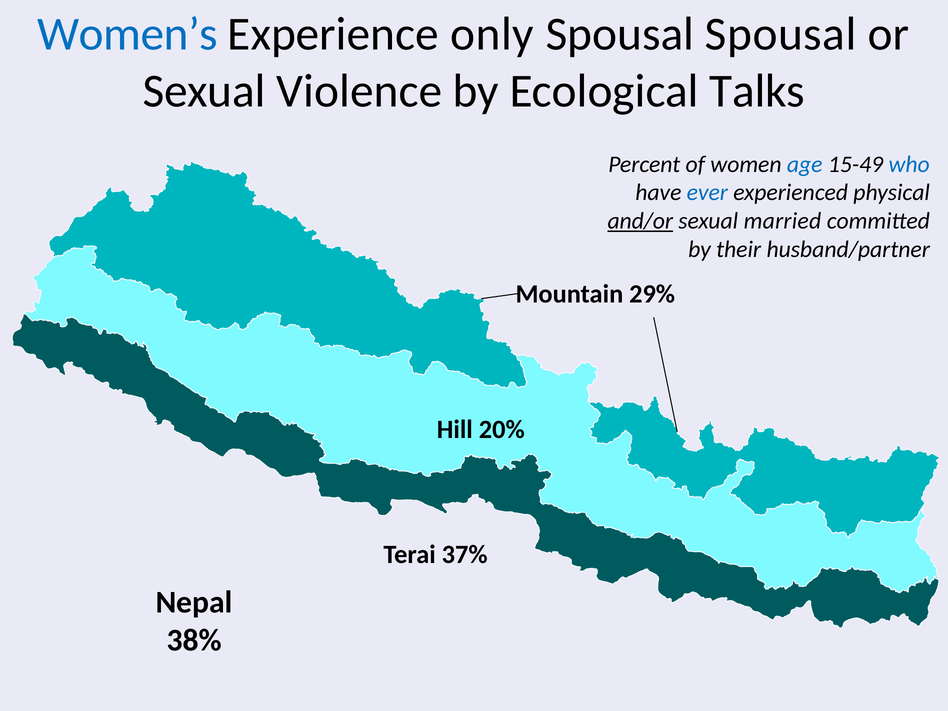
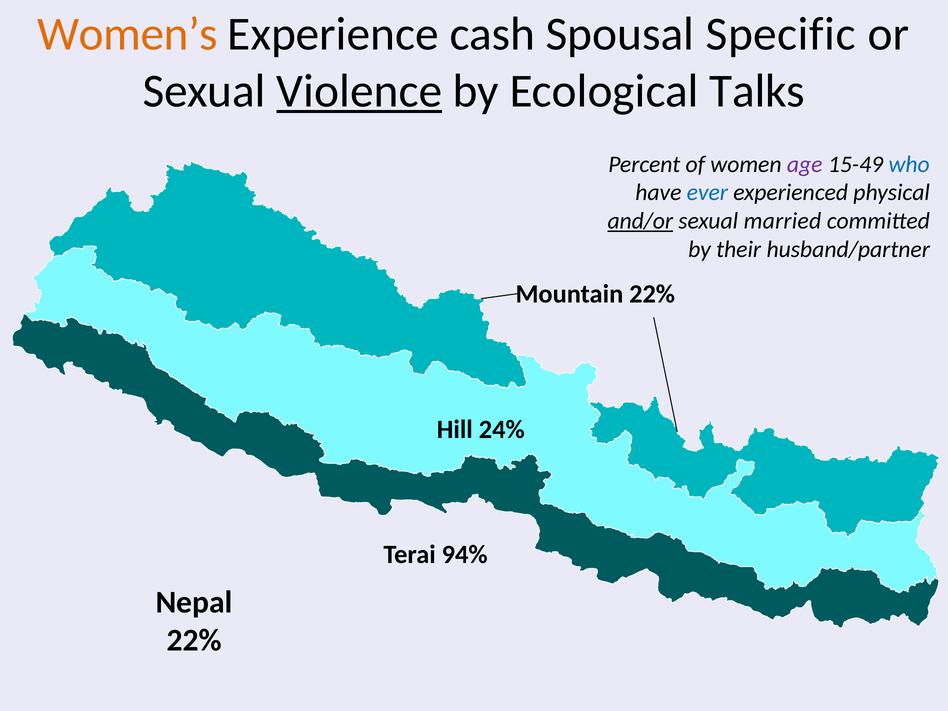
Women’s colour: blue -> orange (128, 34)
only: only -> cash (492, 34)
Spousal Spousal: Spousal -> Specific (781, 34)
Violence underline: none -> present (359, 91)
age colour: blue -> purple (805, 164)
Mountain 29%: 29% -> 22% (652, 294)
20%: 20% -> 24% (502, 429)
37%: 37% -> 94% (465, 554)
38%: 38% -> 22% (194, 640)
